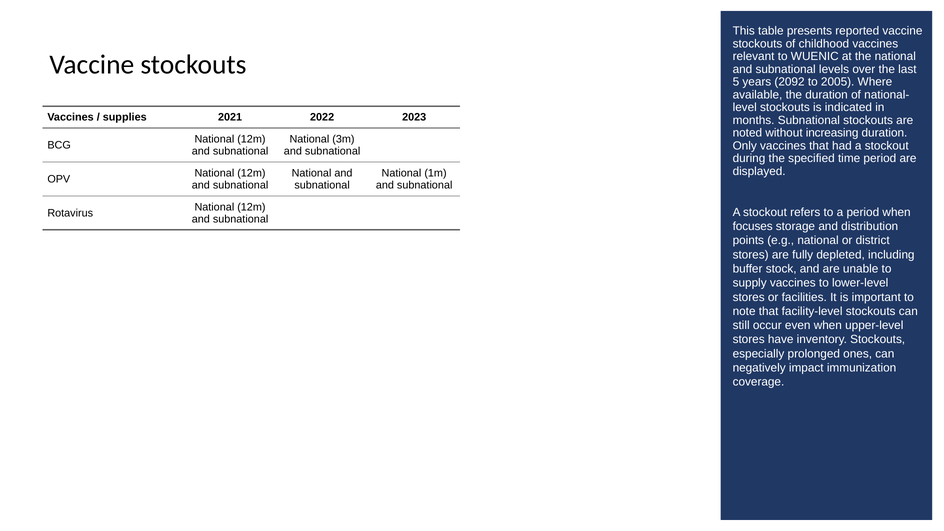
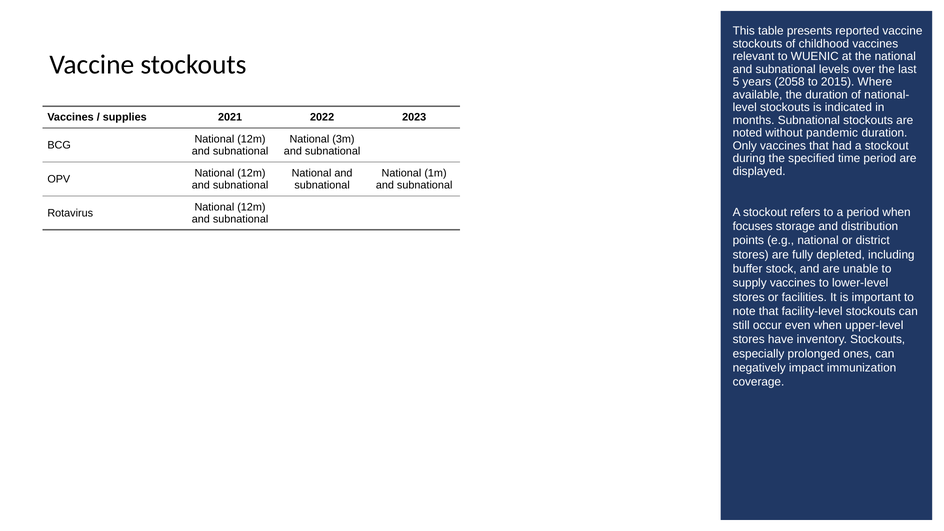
2092: 2092 -> 2058 (790, 82)
2005: 2005 -> 2015 (838, 82)
increasing: increasing -> pandemic (832, 133)
